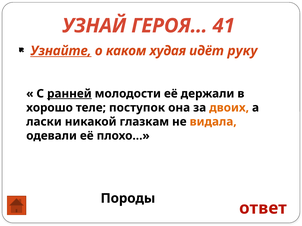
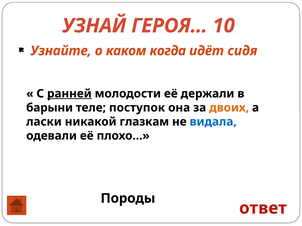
41: 41 -> 10 (224, 26)
Узнайте underline: present -> none (61, 51)
худая: худая -> когда (168, 51)
руку: руку -> сидя (242, 51)
хорошо: хорошо -> барыни (50, 108)
видала colour: orange -> blue (213, 122)
